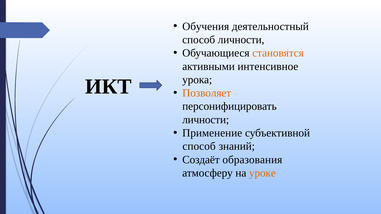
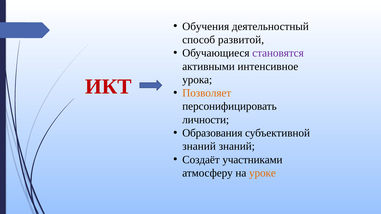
способ личности: личности -> развитой (241, 40)
становятся colour: orange -> purple (278, 53)
ИКТ colour: black -> red (108, 87)
Применение: Применение -> Образования (212, 133)
способ: способ -> знаний (199, 146)
образования: образования -> участниками (252, 160)
